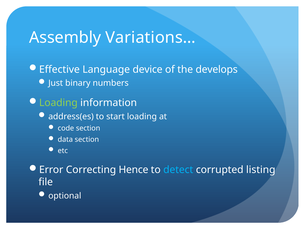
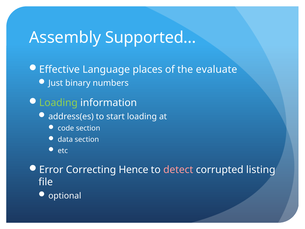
Variations…: Variations… -> Supported… (151, 37)
device: device -> places (148, 69)
develops: develops -> evaluate (217, 69)
detect colour: light blue -> pink (178, 170)
